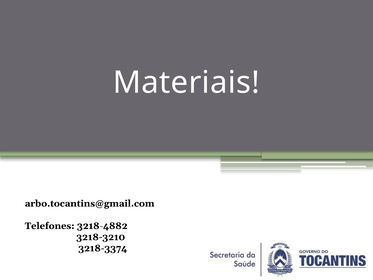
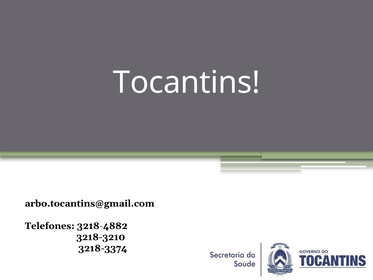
Materiais: Materiais -> Tocantins (187, 82)
